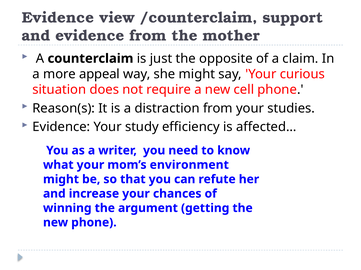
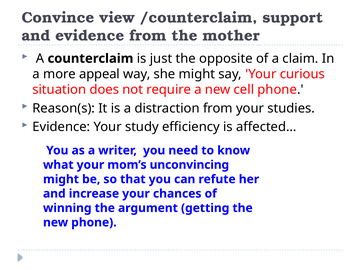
Evidence: Evidence -> Convince (58, 18)
environment: environment -> unconvincing (189, 165)
